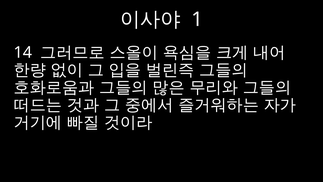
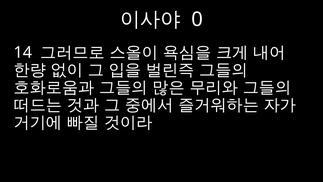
1: 1 -> 0 (197, 19)
